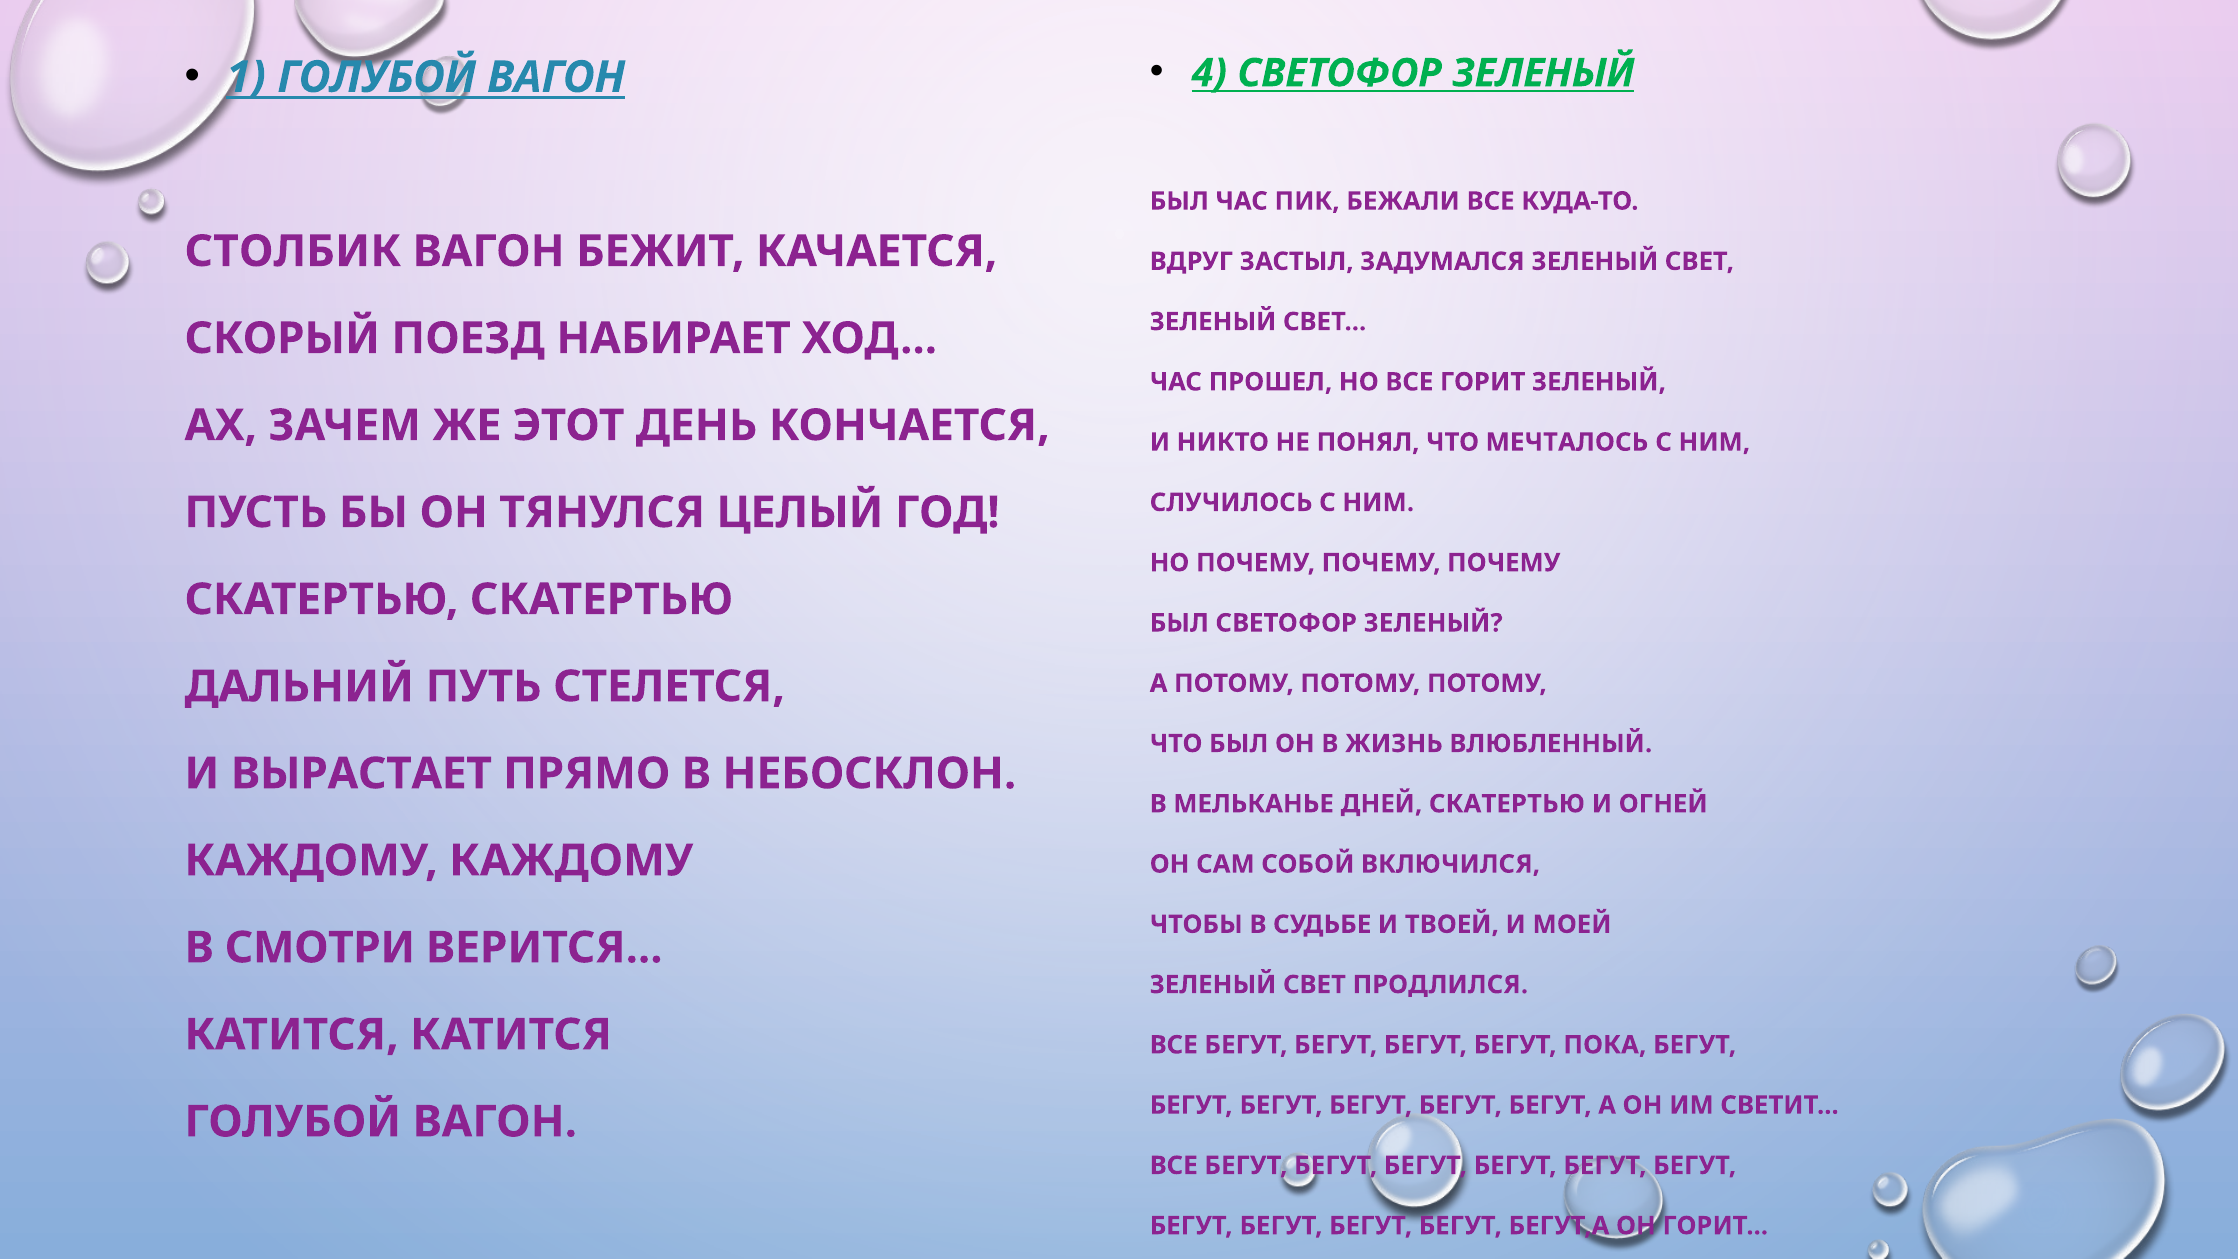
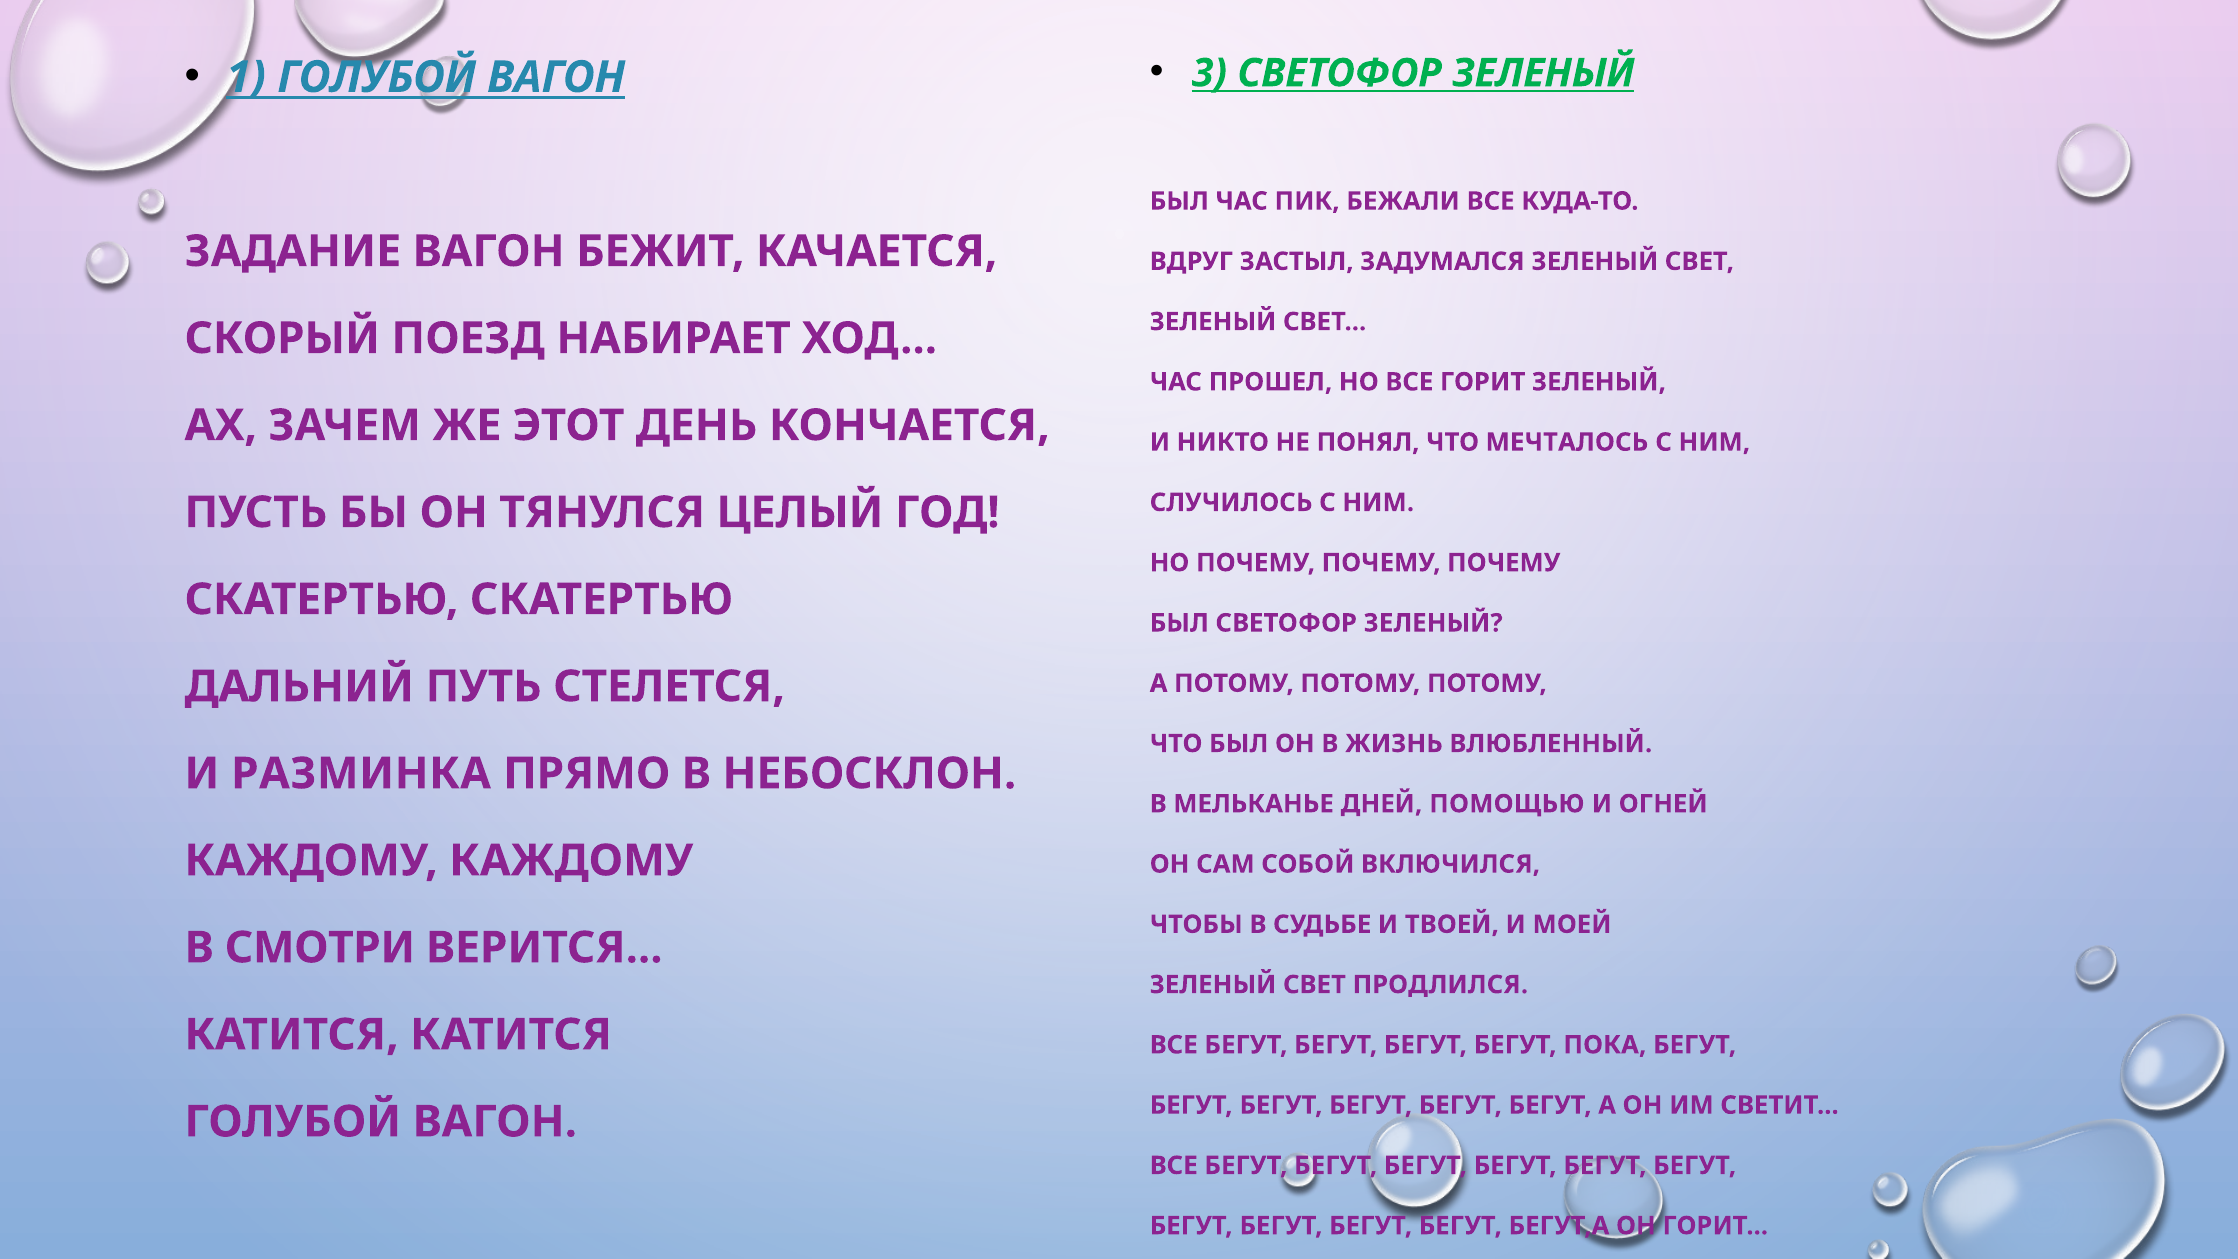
4: 4 -> 3 (1209, 73)
СТОЛБИК: СТОЛБИК -> ЗАДАНИЕ (293, 251)
ВЫРАСТАЕТ: ВЫРАСТАЕТ -> РАЗМИНКА (361, 774)
ДНЕЙ СКАТЕРТЬЮ: СКАТЕРТЬЮ -> ПОМОЩЬЮ (1507, 804)
